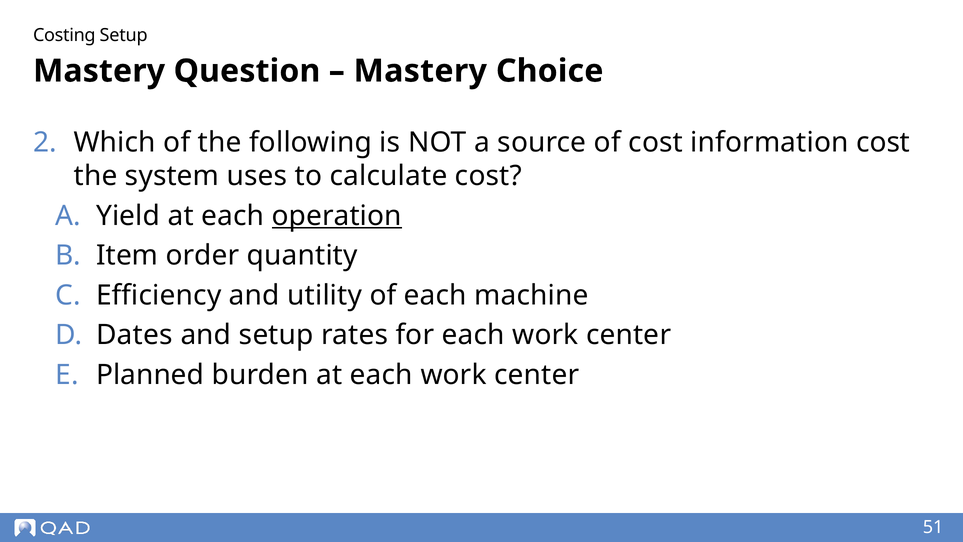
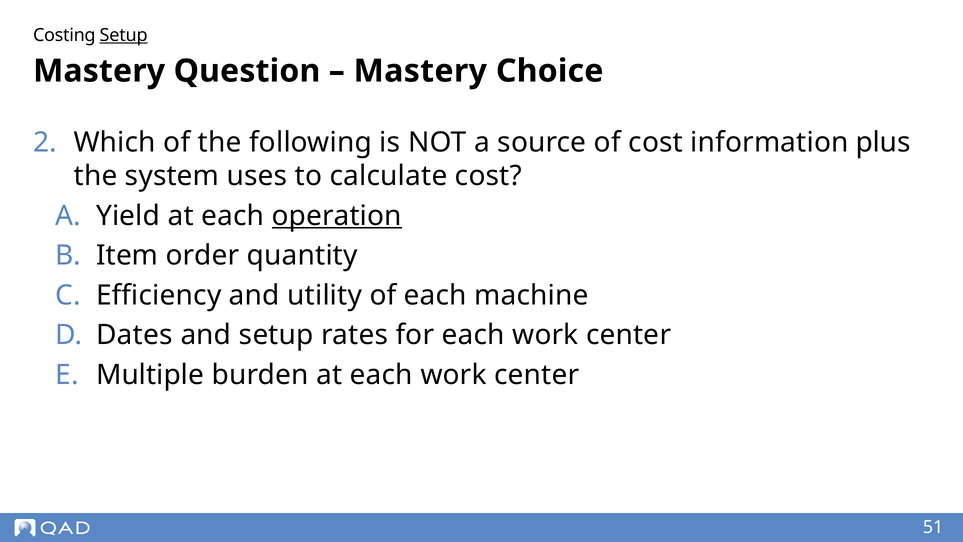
Setup underline: none -> present (124, 35)
information cost: cost -> plus (883, 142)
Planned: Planned -> Multiple (150, 375)
